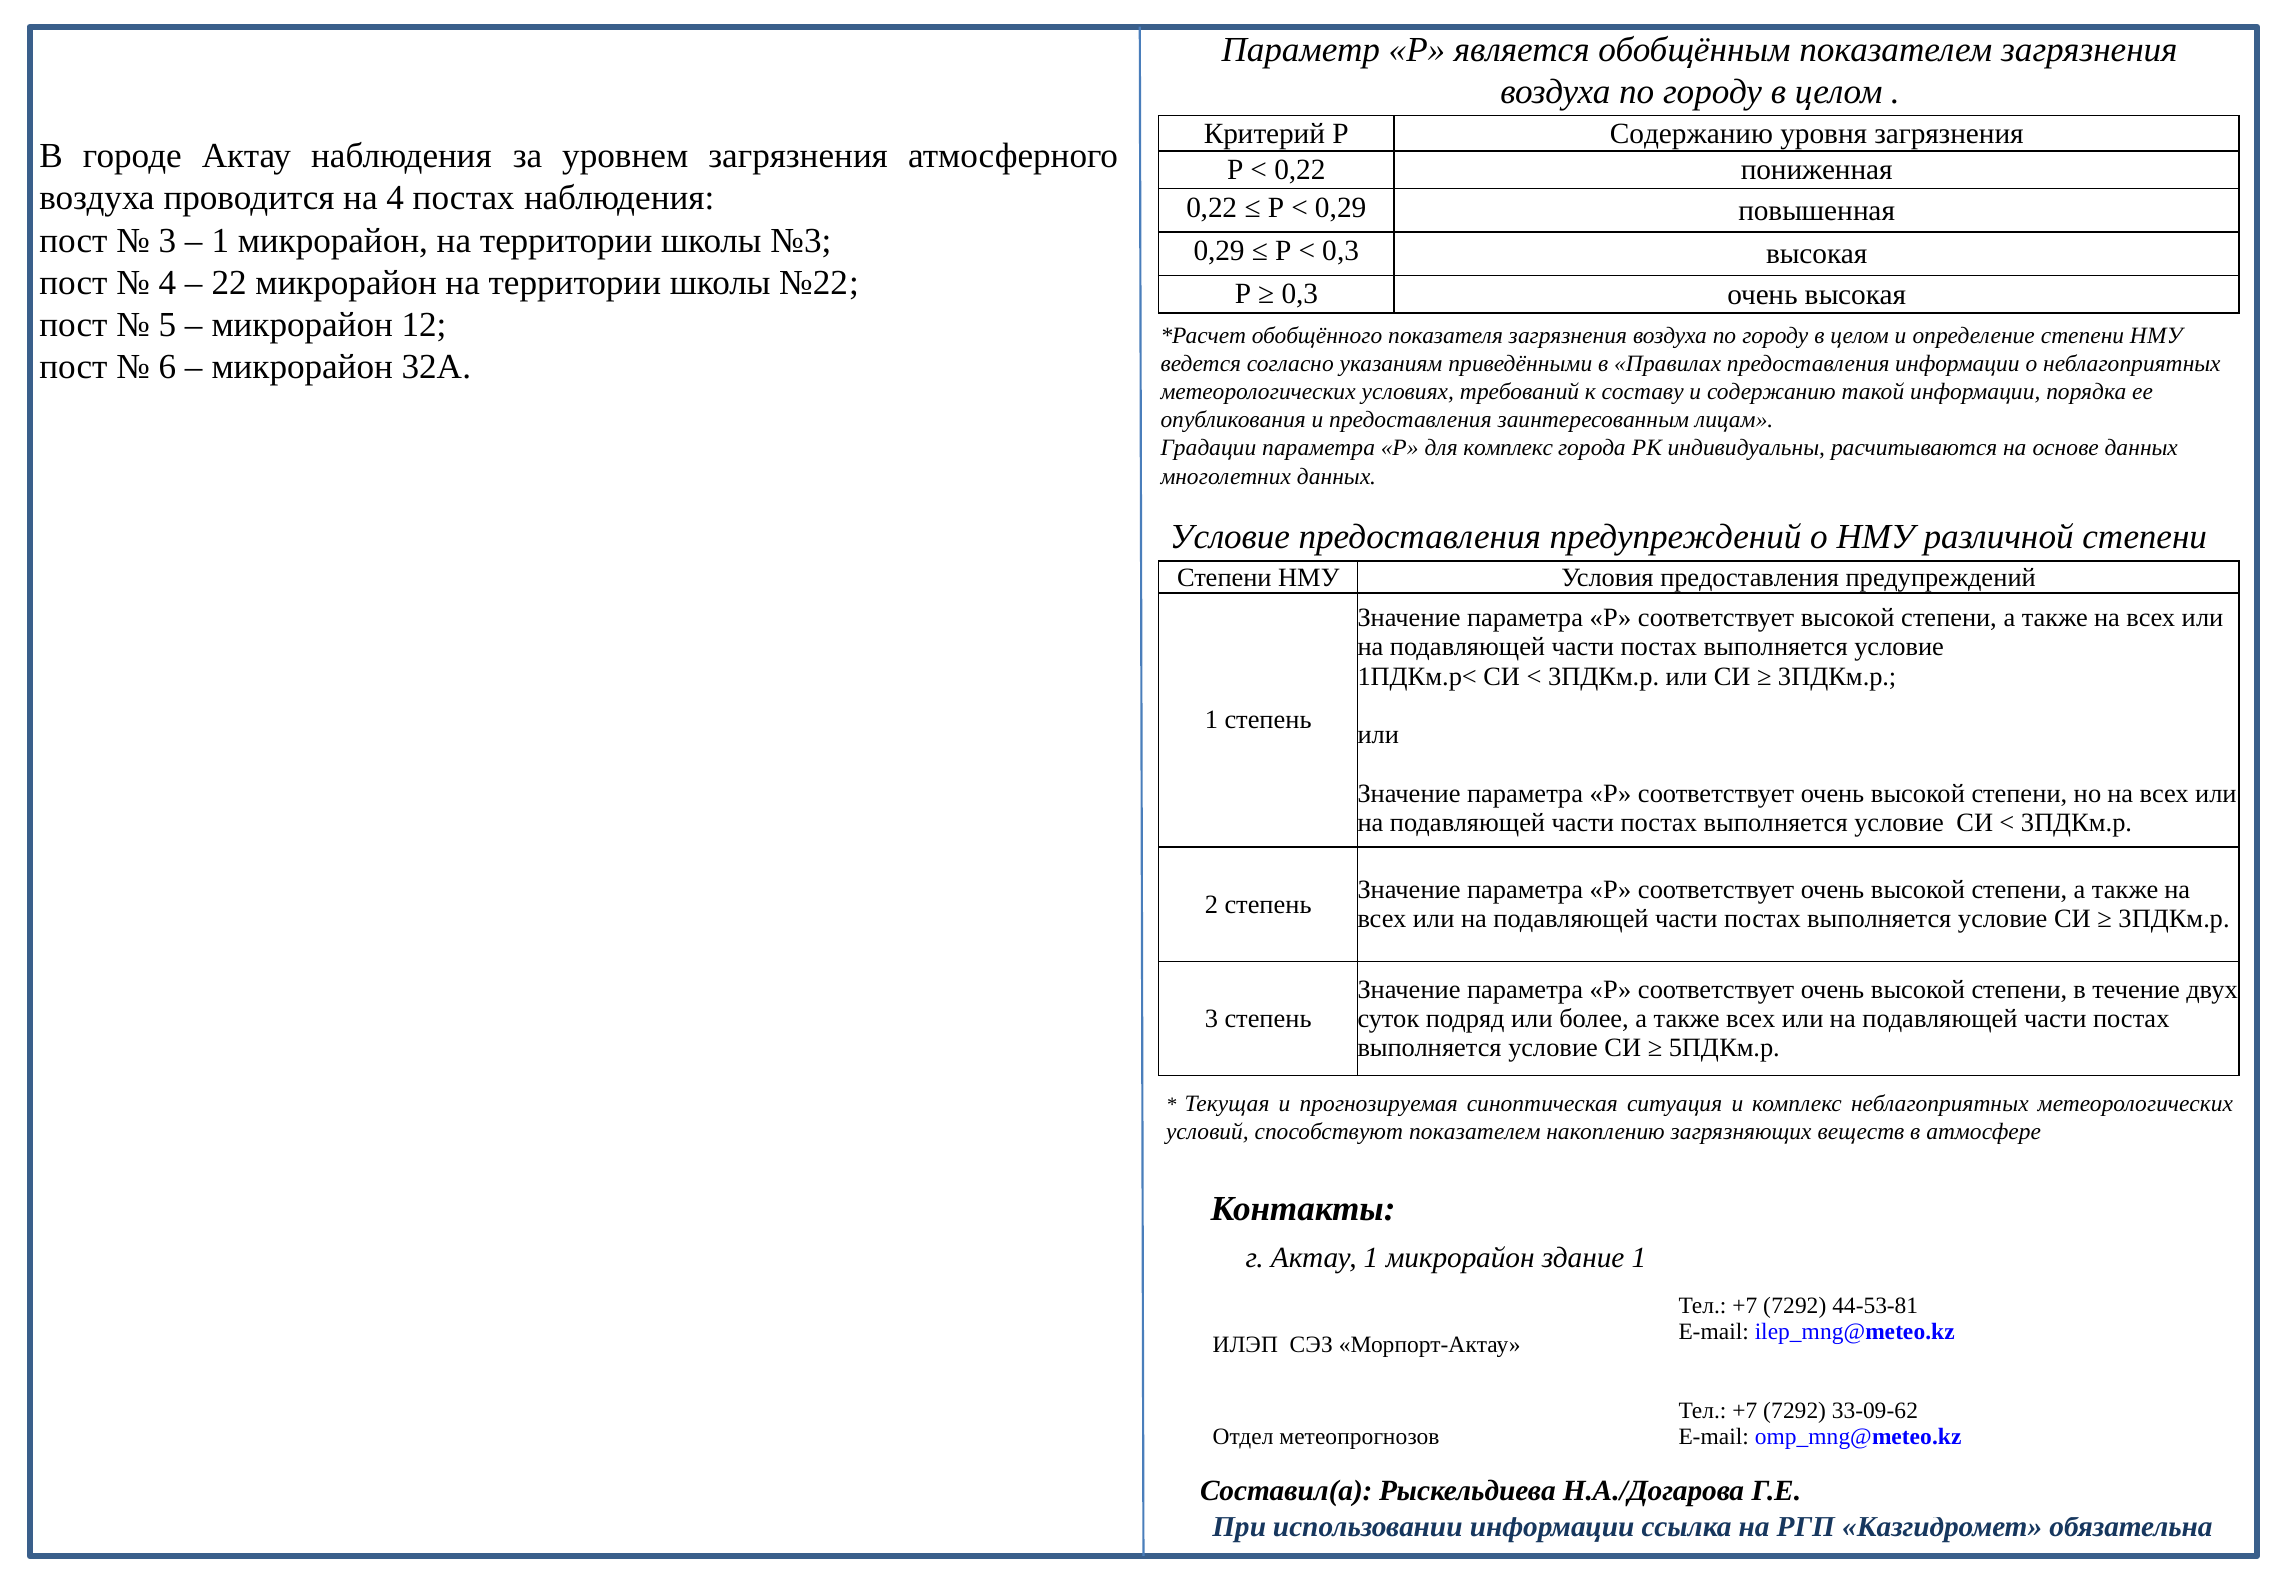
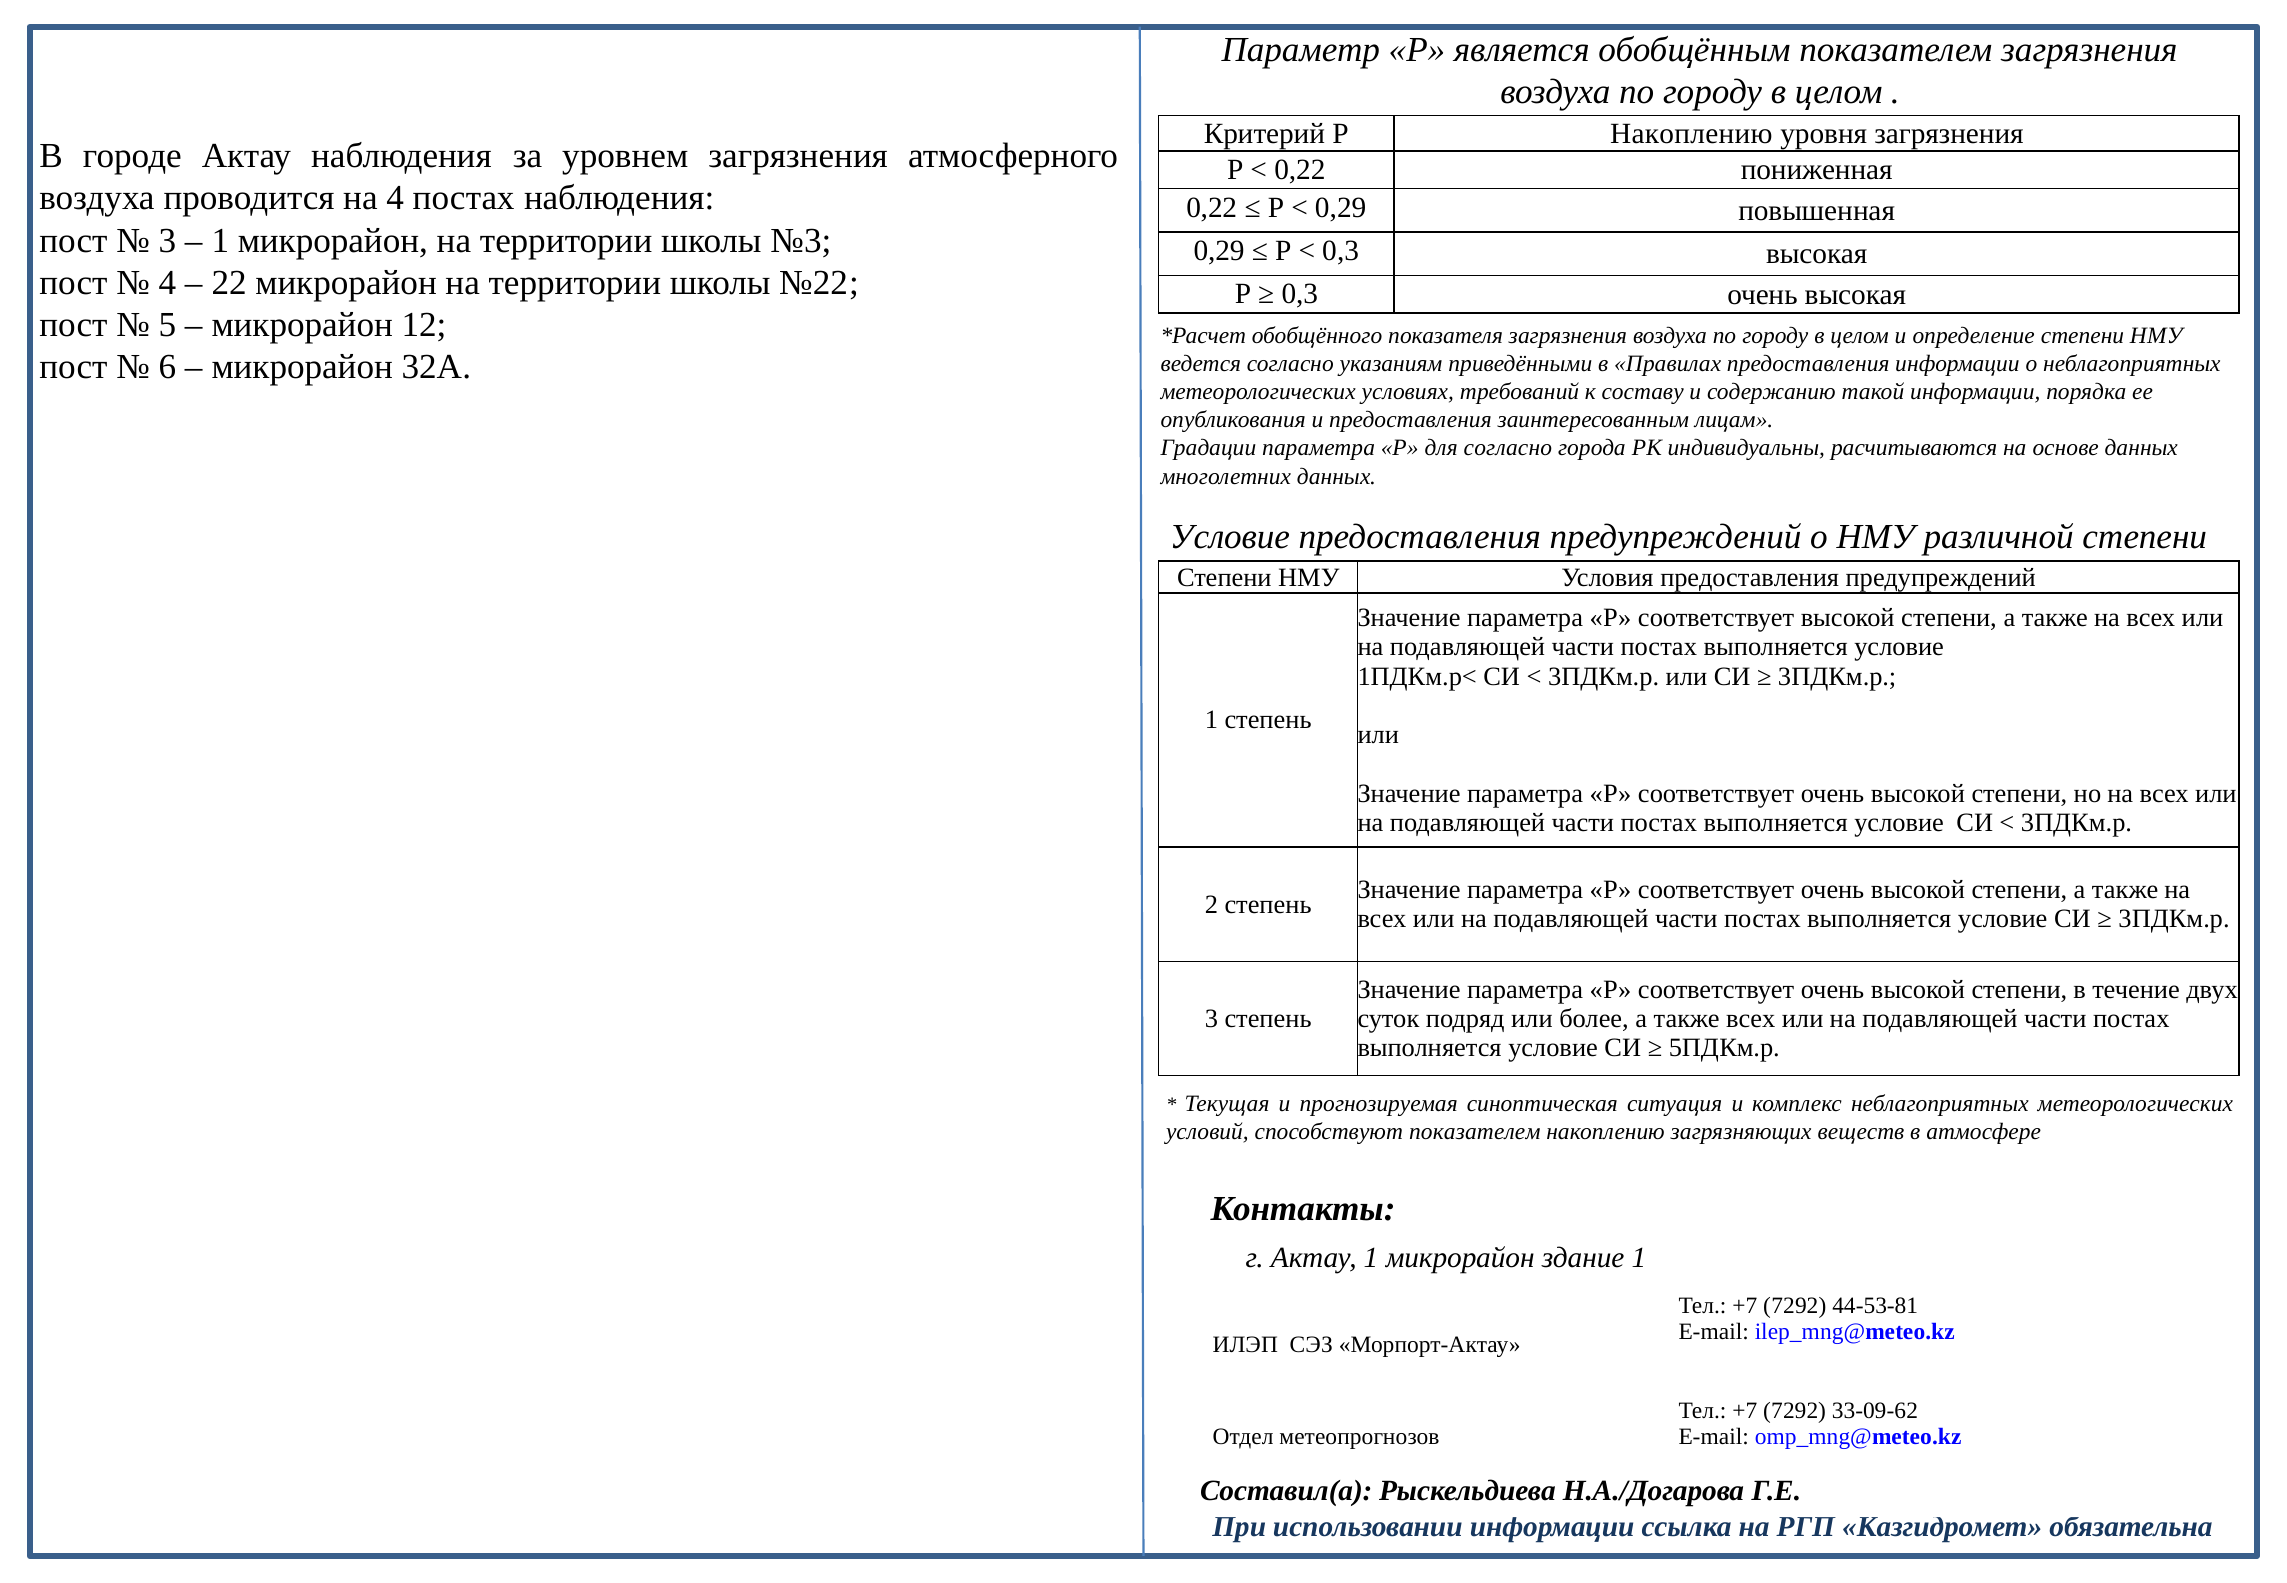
Р Содержанию: Содержанию -> Накоплению (1691, 134)
для комплекс: комплекс -> согласно (1508, 448)
